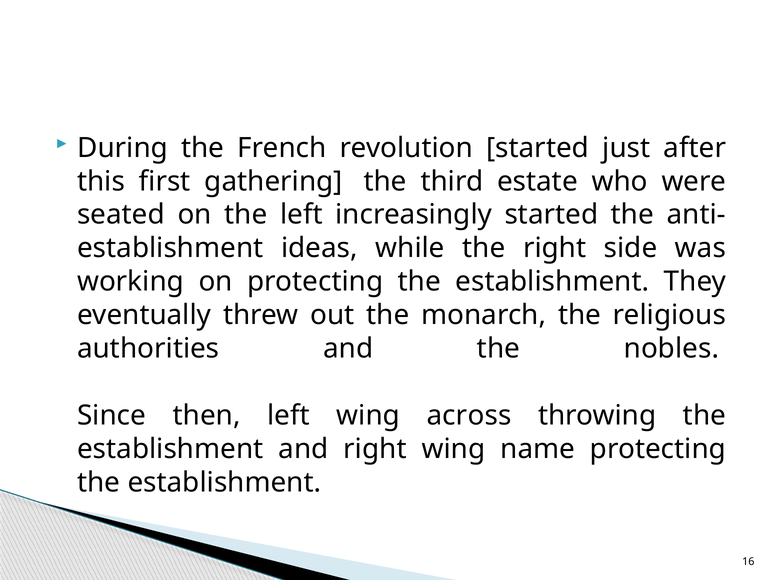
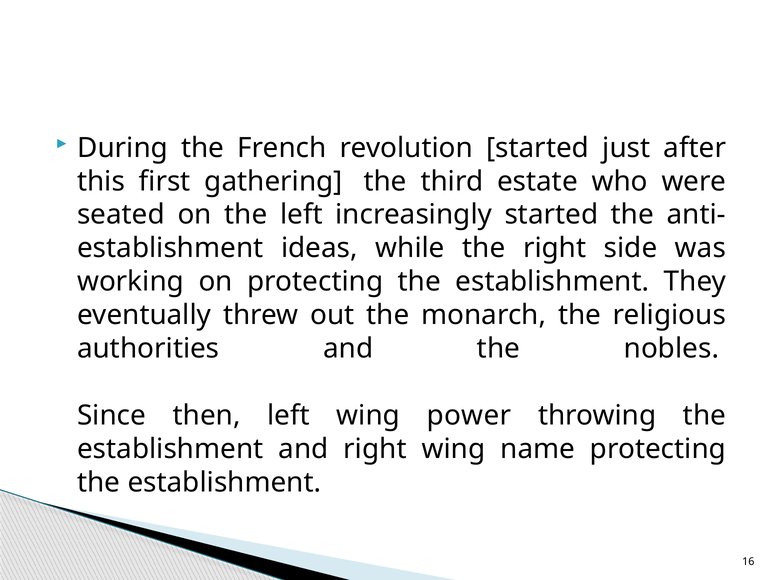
across: across -> power (469, 416)
